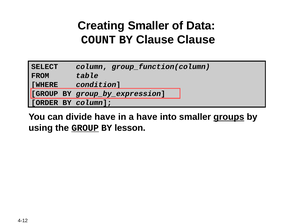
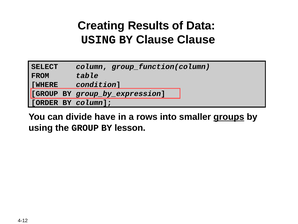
Creating Smaller: Smaller -> Results (148, 26)
COUNT: COUNT -> USING (98, 39)
a have: have -> rows (147, 117)
GROUP underline: present -> none (85, 128)
